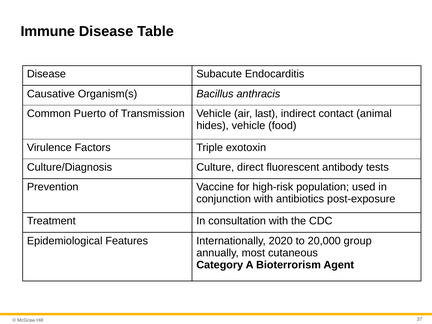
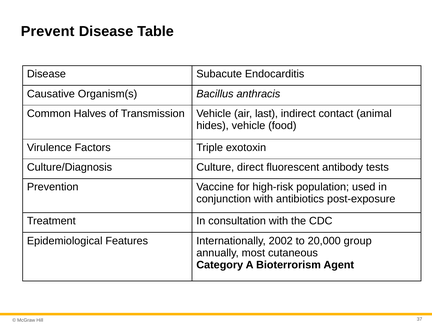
Immune: Immune -> Prevent (48, 31)
Puerto: Puerto -> Halves (90, 114)
2020: 2020 -> 2002 (281, 241)
